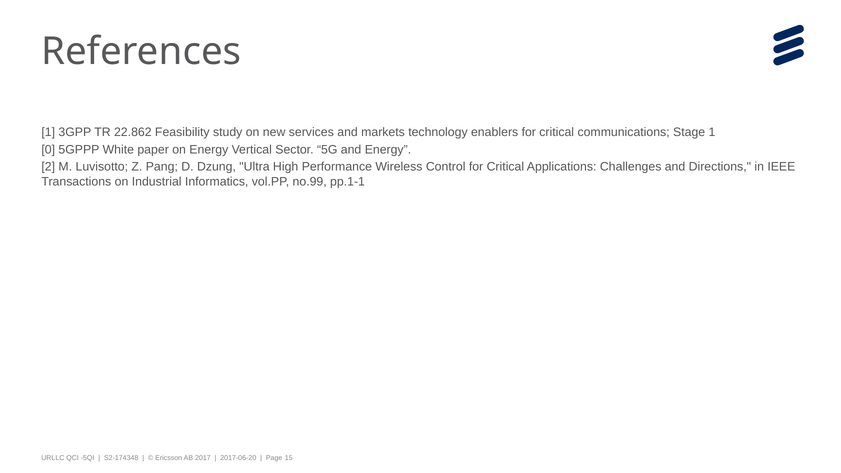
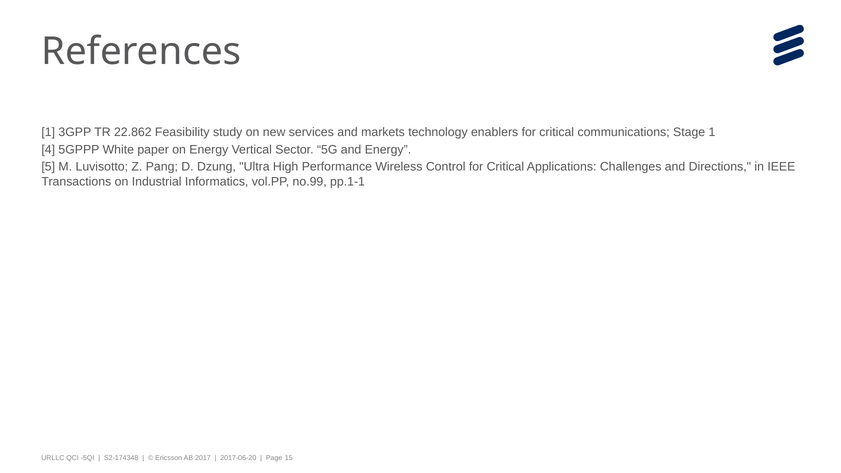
0: 0 -> 4 (48, 150)
2: 2 -> 5 (48, 167)
